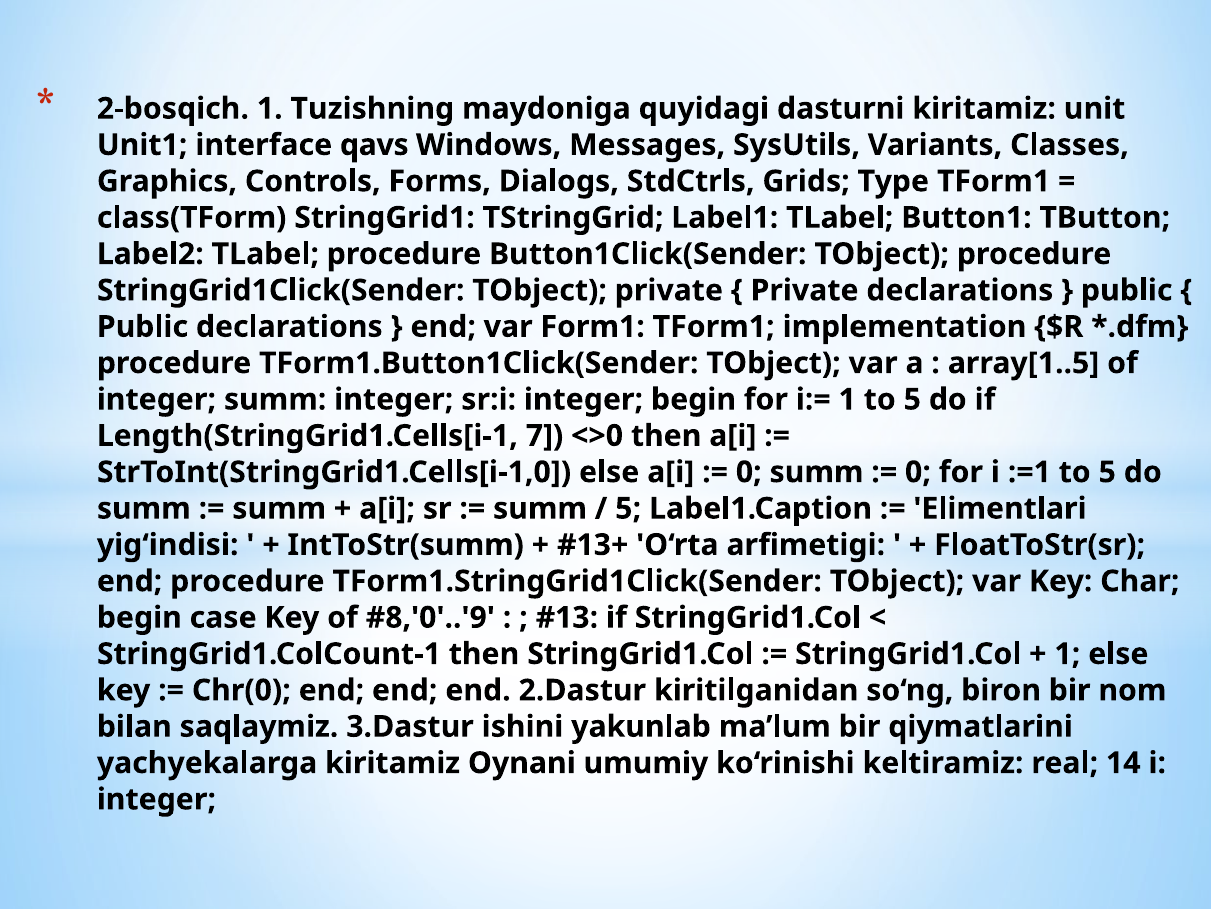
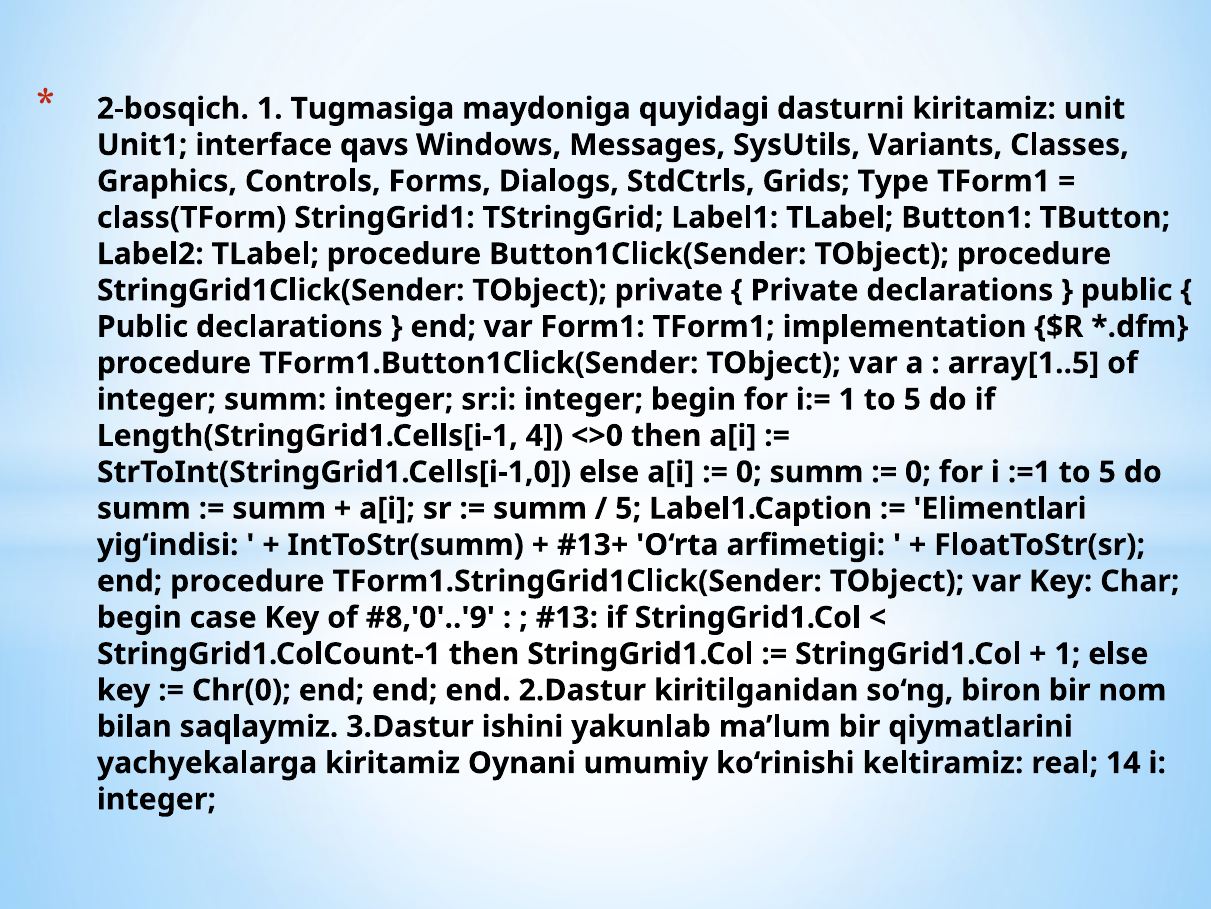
Tuzishning: Tuzishning -> Tugmasiga (372, 109)
7: 7 -> 4 (544, 436)
